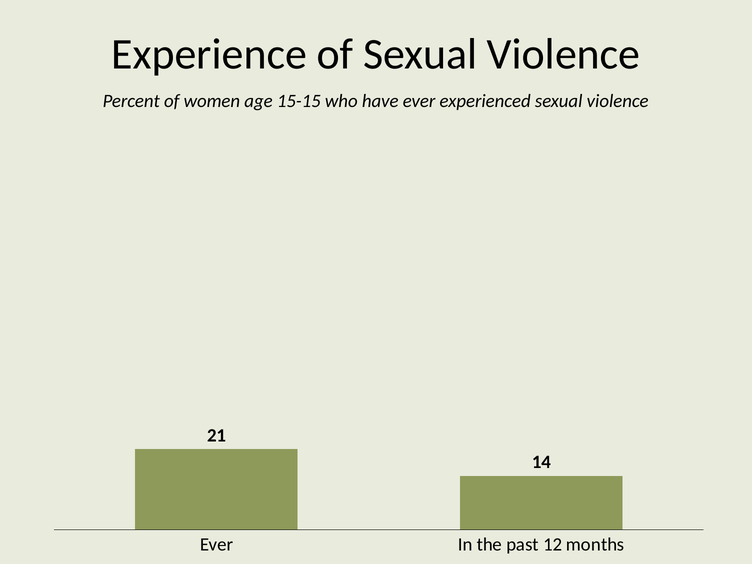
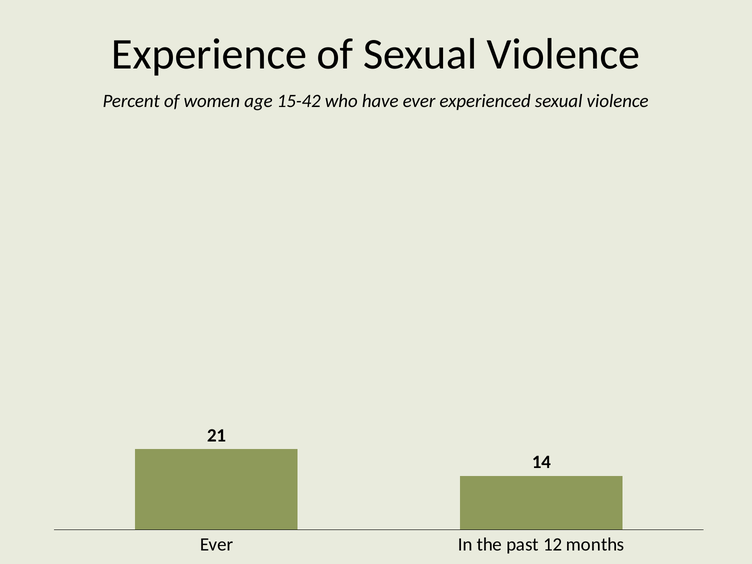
15-15: 15-15 -> 15-42 (299, 101)
